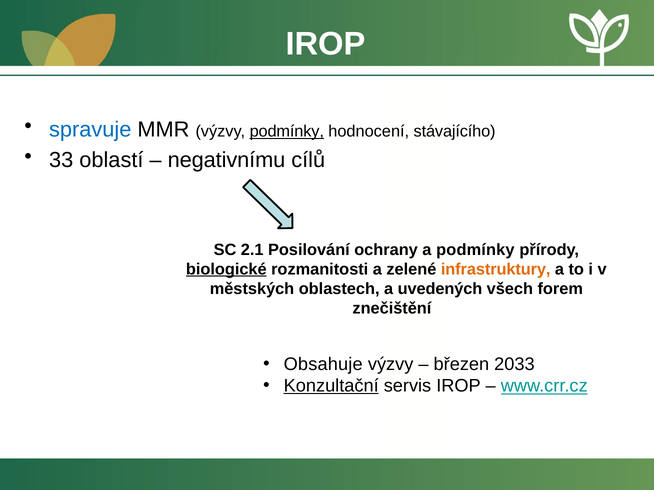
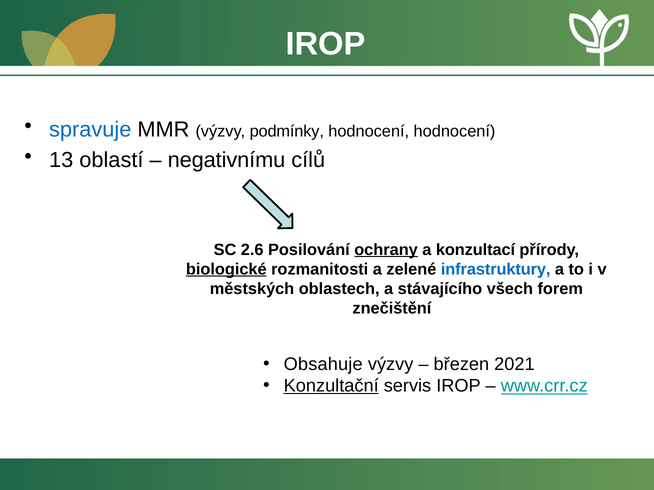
podmínky underline: present -> none (287, 132)
hodnocení stávajícího: stávajícího -> hodnocení (455, 132)
33: 33 -> 13 (61, 160)
2.1: 2.1 -> 2.6 (252, 250)
ochrany underline: none -> present (386, 250)
a podmínky: podmínky -> konzultací (476, 250)
infrastruktury colour: orange -> blue (496, 269)
uvedených: uvedených -> stávajícího (440, 289)
2033: 2033 -> 2021 (514, 364)
